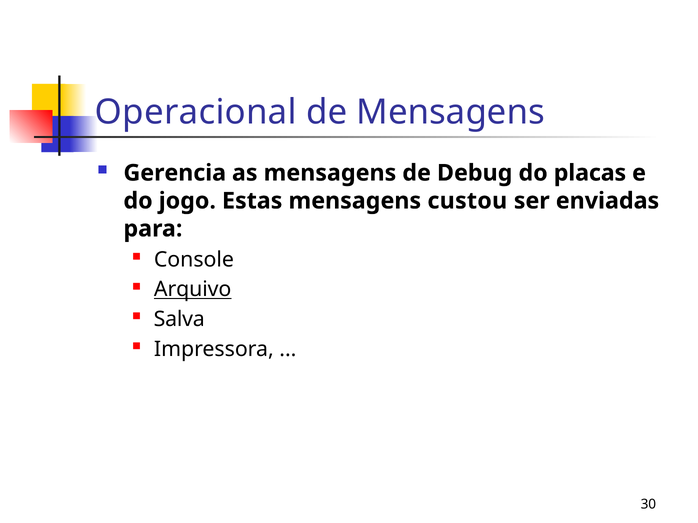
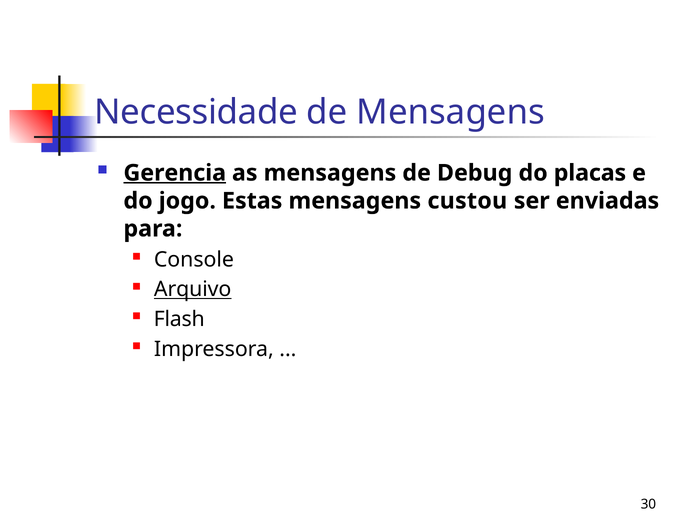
Operacional: Operacional -> Necessidade (196, 112)
Gerencia underline: none -> present (175, 173)
Salva: Salva -> Flash (179, 320)
